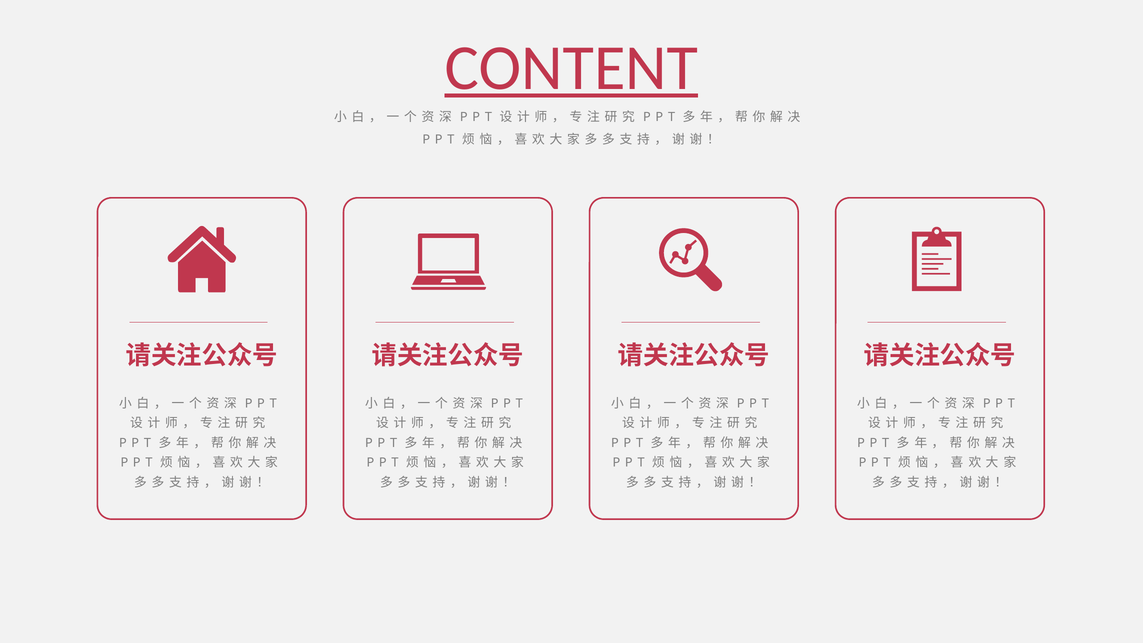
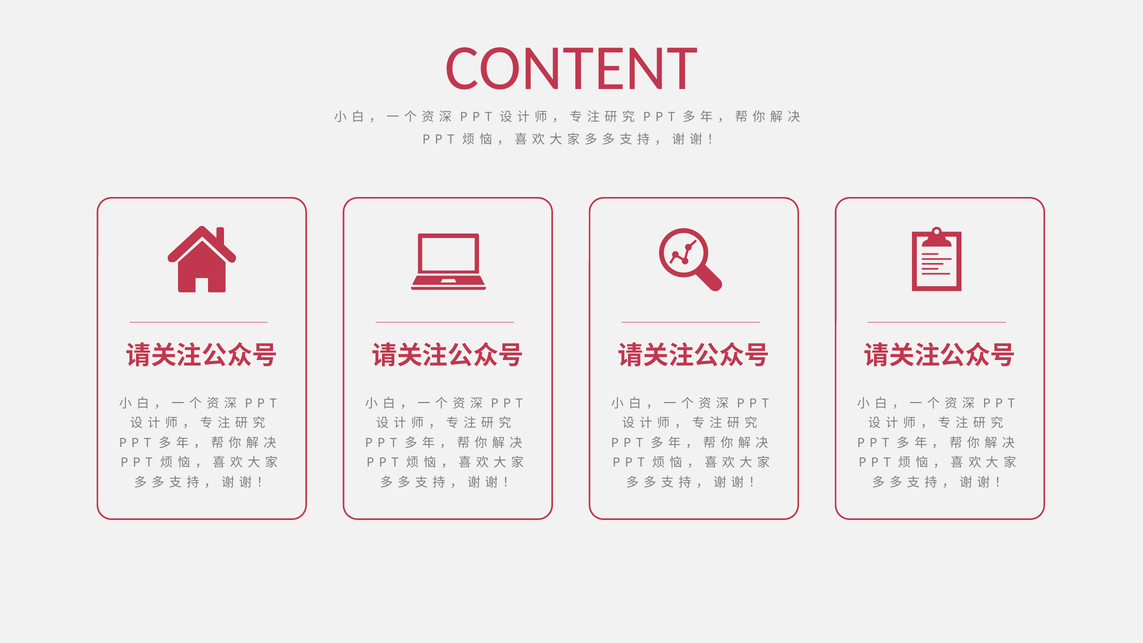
CONTENT underline: present -> none (571, 68)
